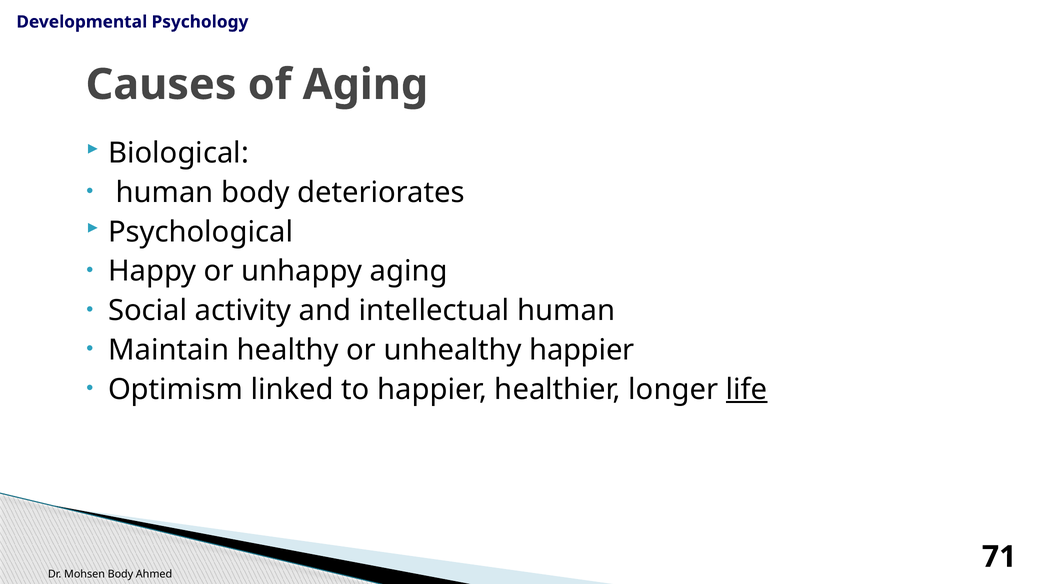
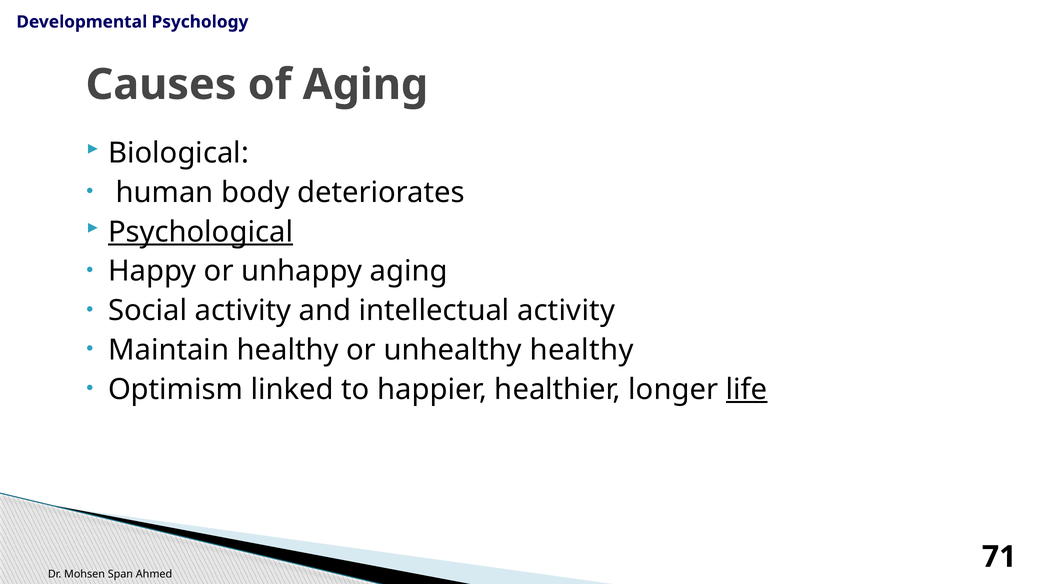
Psychological underline: none -> present (201, 232)
intellectual human: human -> activity (566, 311)
unhealthy happier: happier -> healthy (582, 350)
Mohsen Body: Body -> Span (120, 575)
